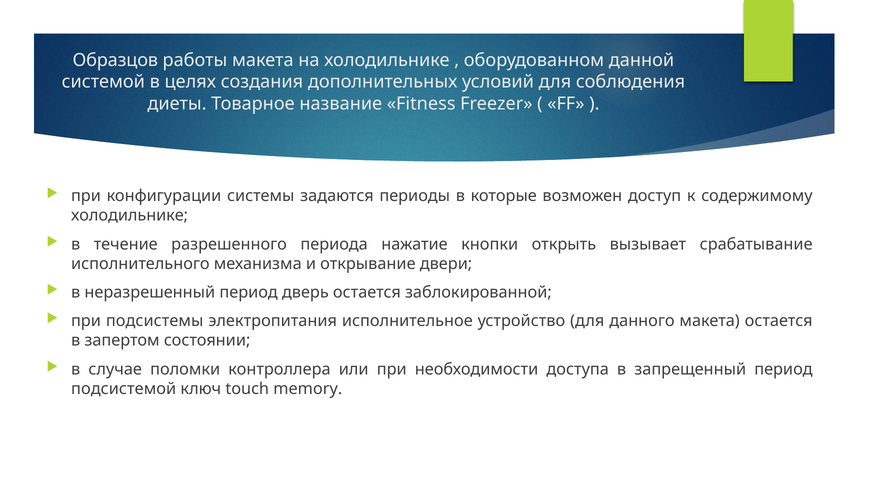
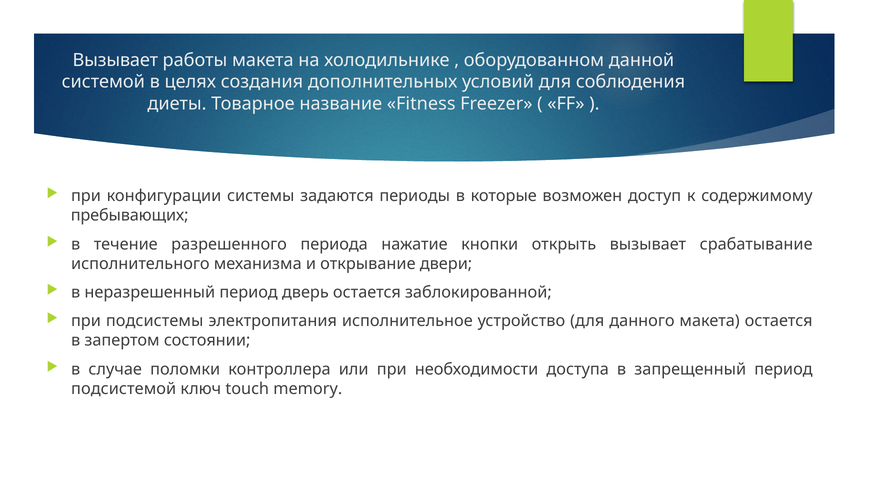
Образцов: Образцов -> Вызывает (115, 60)
холодильнике: холодильнике -> пребывающих (130, 215)
